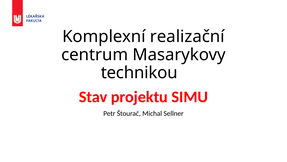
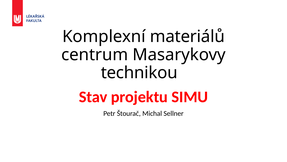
realizační: realizační -> materiálů (187, 36)
